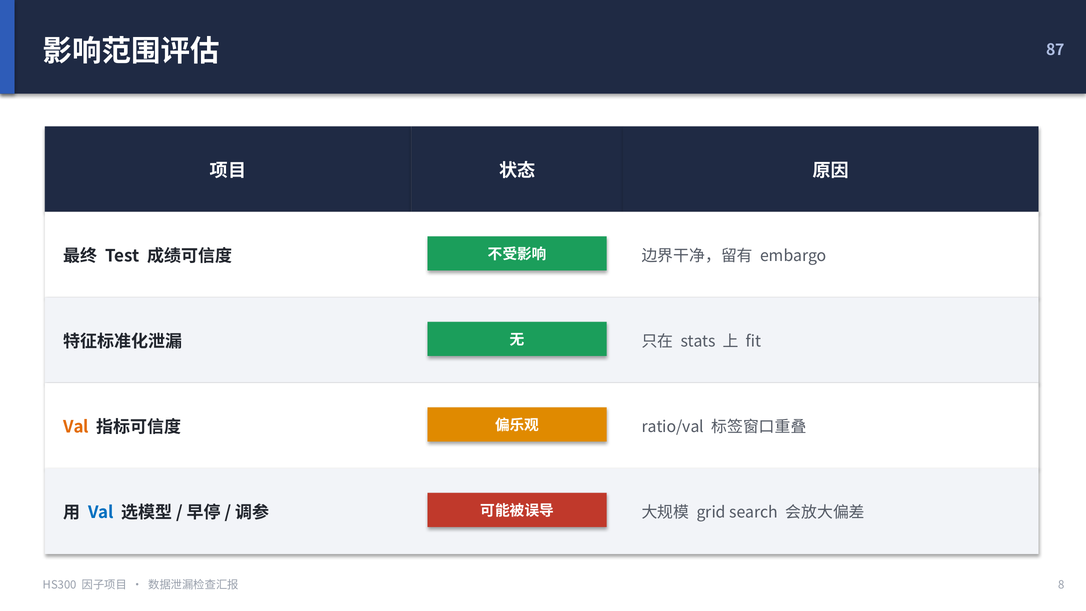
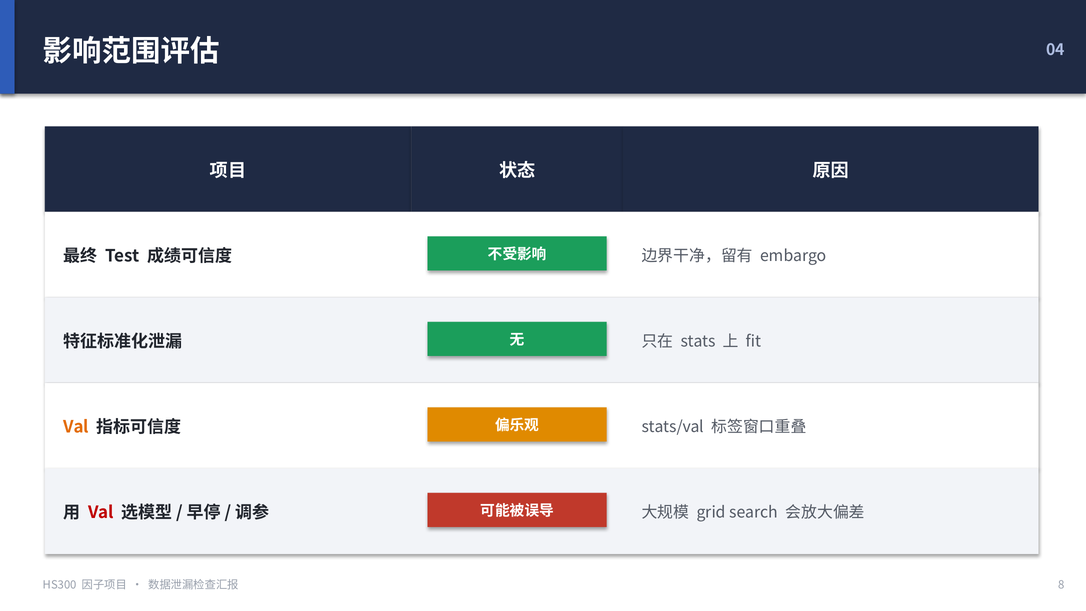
87: 87 -> 04 (1055, 50)
ratio/val: ratio/val -> stats/val (673, 427)
Val colour: blue -> red (101, 513)
